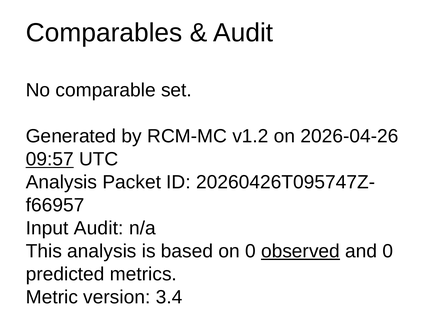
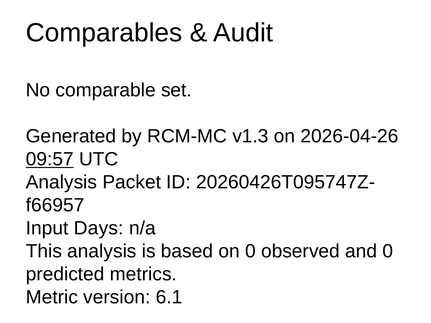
v1.2: v1.2 -> v1.3 (250, 136)
Input Audit: Audit -> Days (99, 228)
observed underline: present -> none (301, 251)
3.4: 3.4 -> 6.1 (169, 297)
